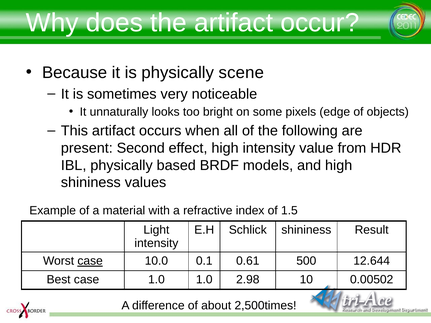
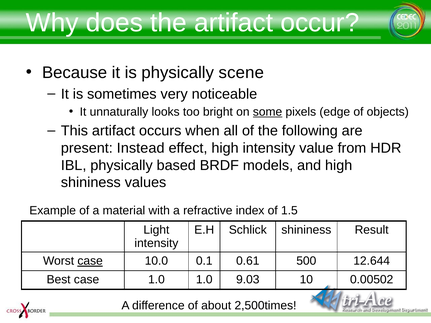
some underline: none -> present (268, 112)
Second: Second -> Instead (141, 148)
2.98: 2.98 -> 9.03 (248, 280)
